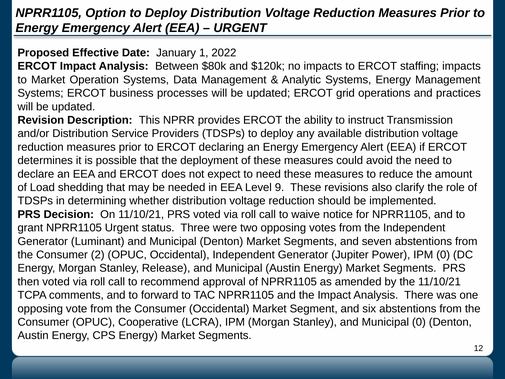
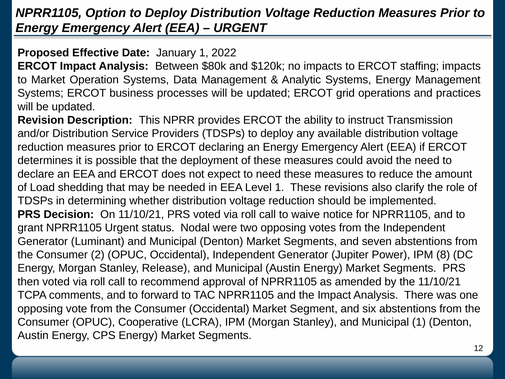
Level 9: 9 -> 1 (280, 187)
Three: Three -> Nodal (195, 228)
IPM 0: 0 -> 8 (443, 255)
Municipal 0: 0 -> 1 (419, 322)
